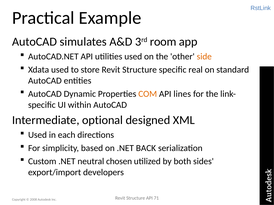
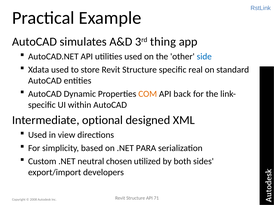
room: room -> thing (163, 42)
side colour: orange -> blue (204, 57)
lines: lines -> back (182, 94)
each: each -> view (67, 135)
BACK: BACK -> PARA (146, 148)
